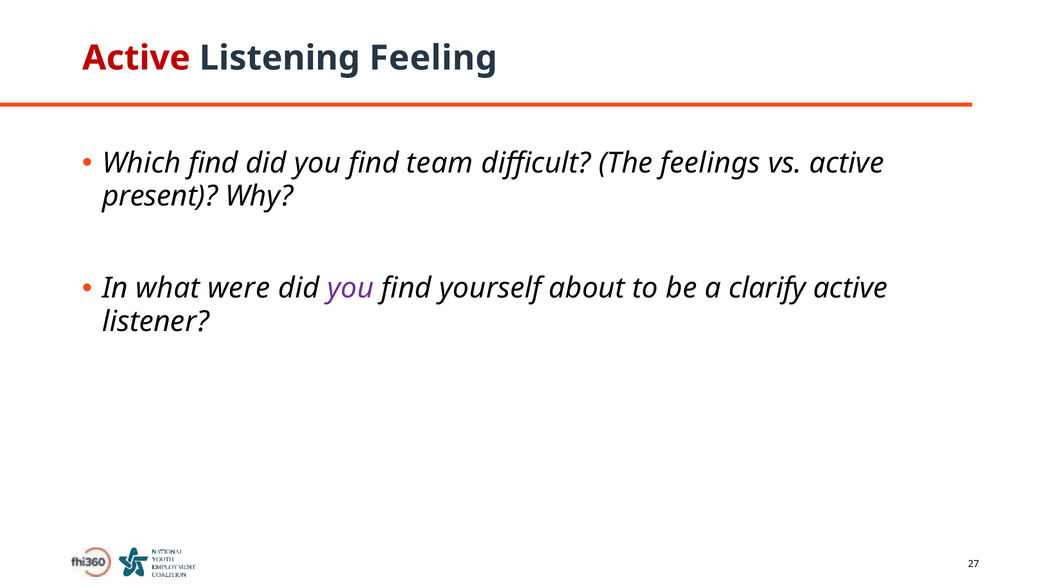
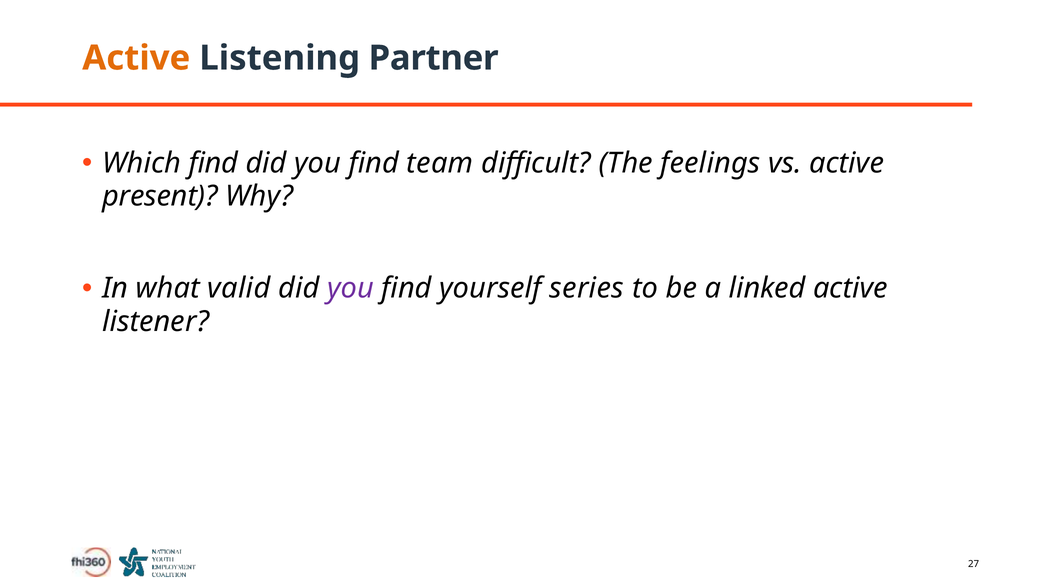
Active colour: red -> orange (136, 58)
Feeling: Feeling -> Partner (434, 58)
were: were -> valid (239, 289)
about: about -> series (587, 289)
clarify: clarify -> linked (767, 289)
